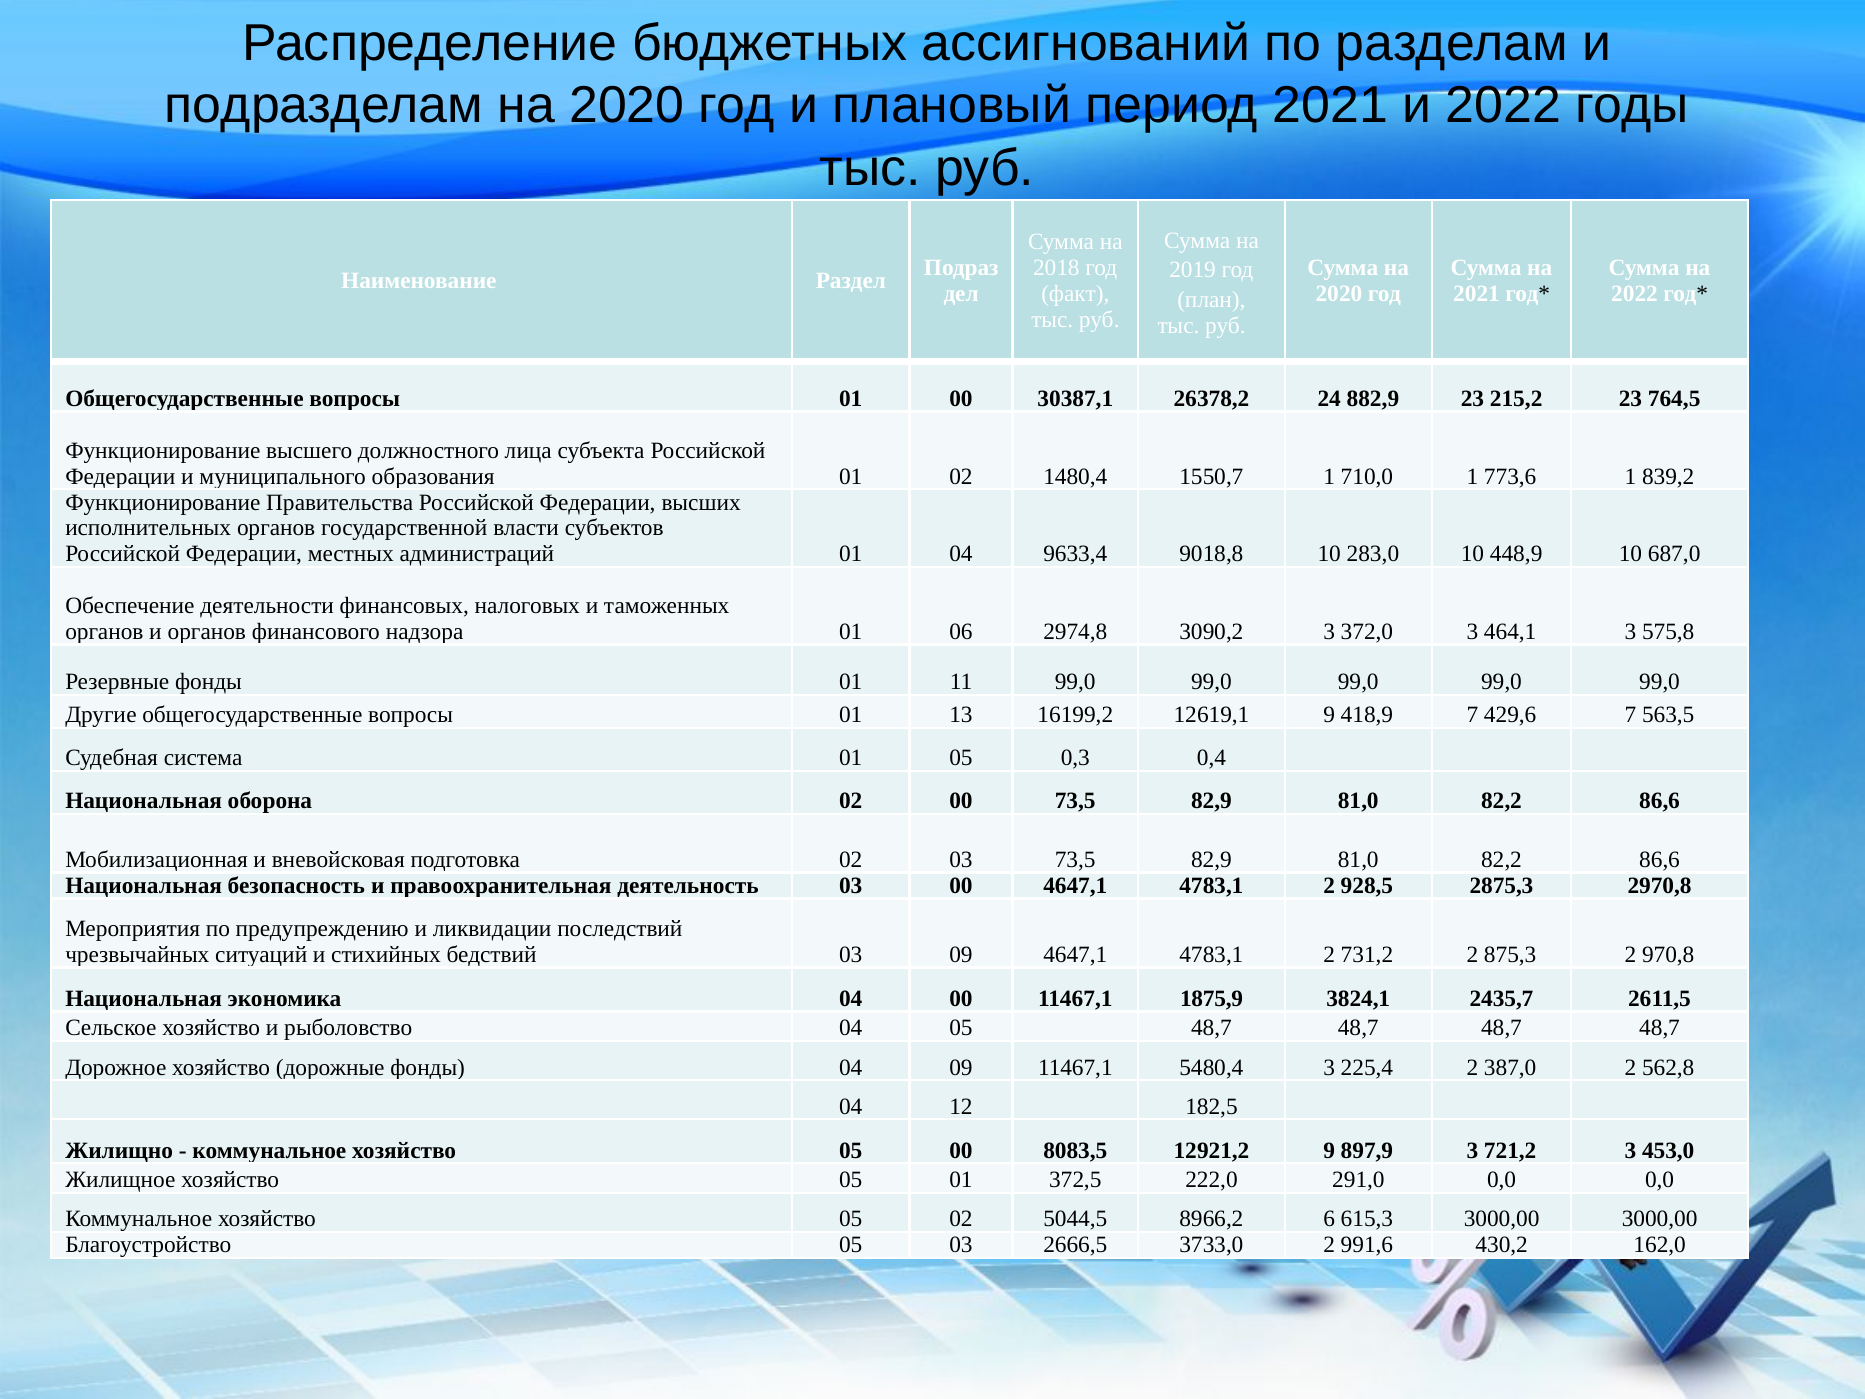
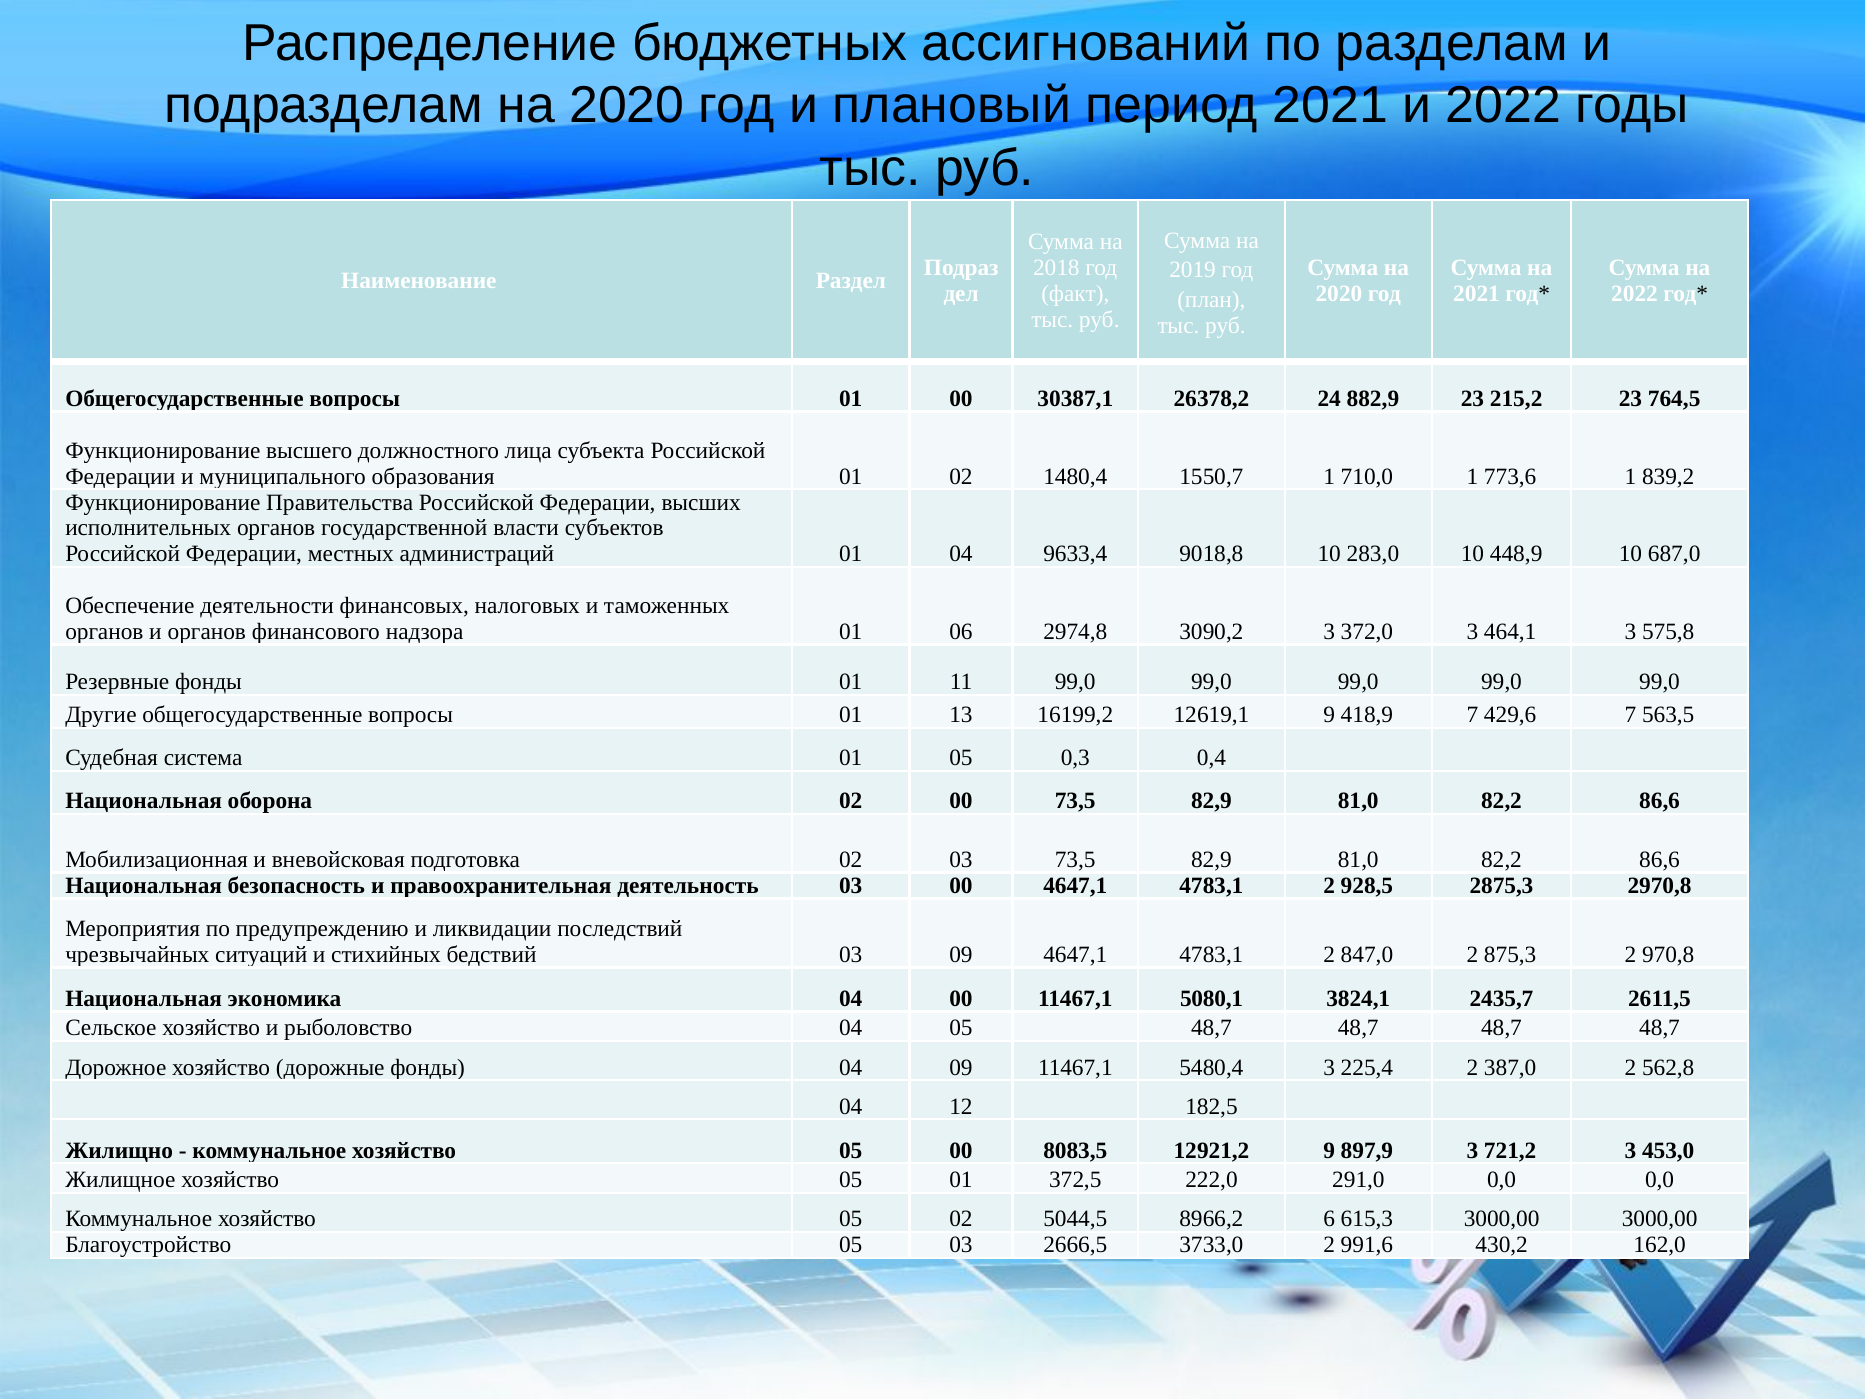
731,2: 731,2 -> 847,0 (1367, 955)
1875,9: 1875,9 -> 5080,1 (1212, 999)
